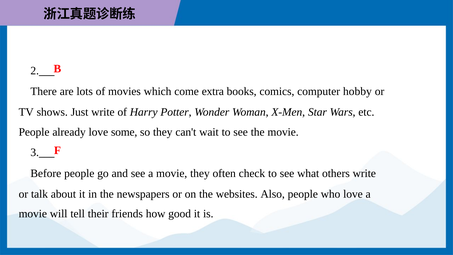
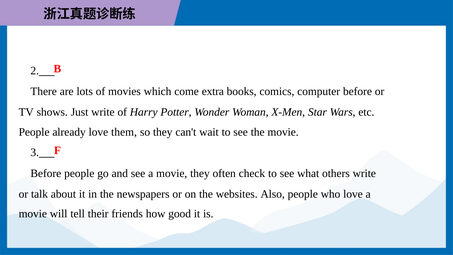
computer hobby: hobby -> before (357, 91)
some: some -> them (124, 132)
